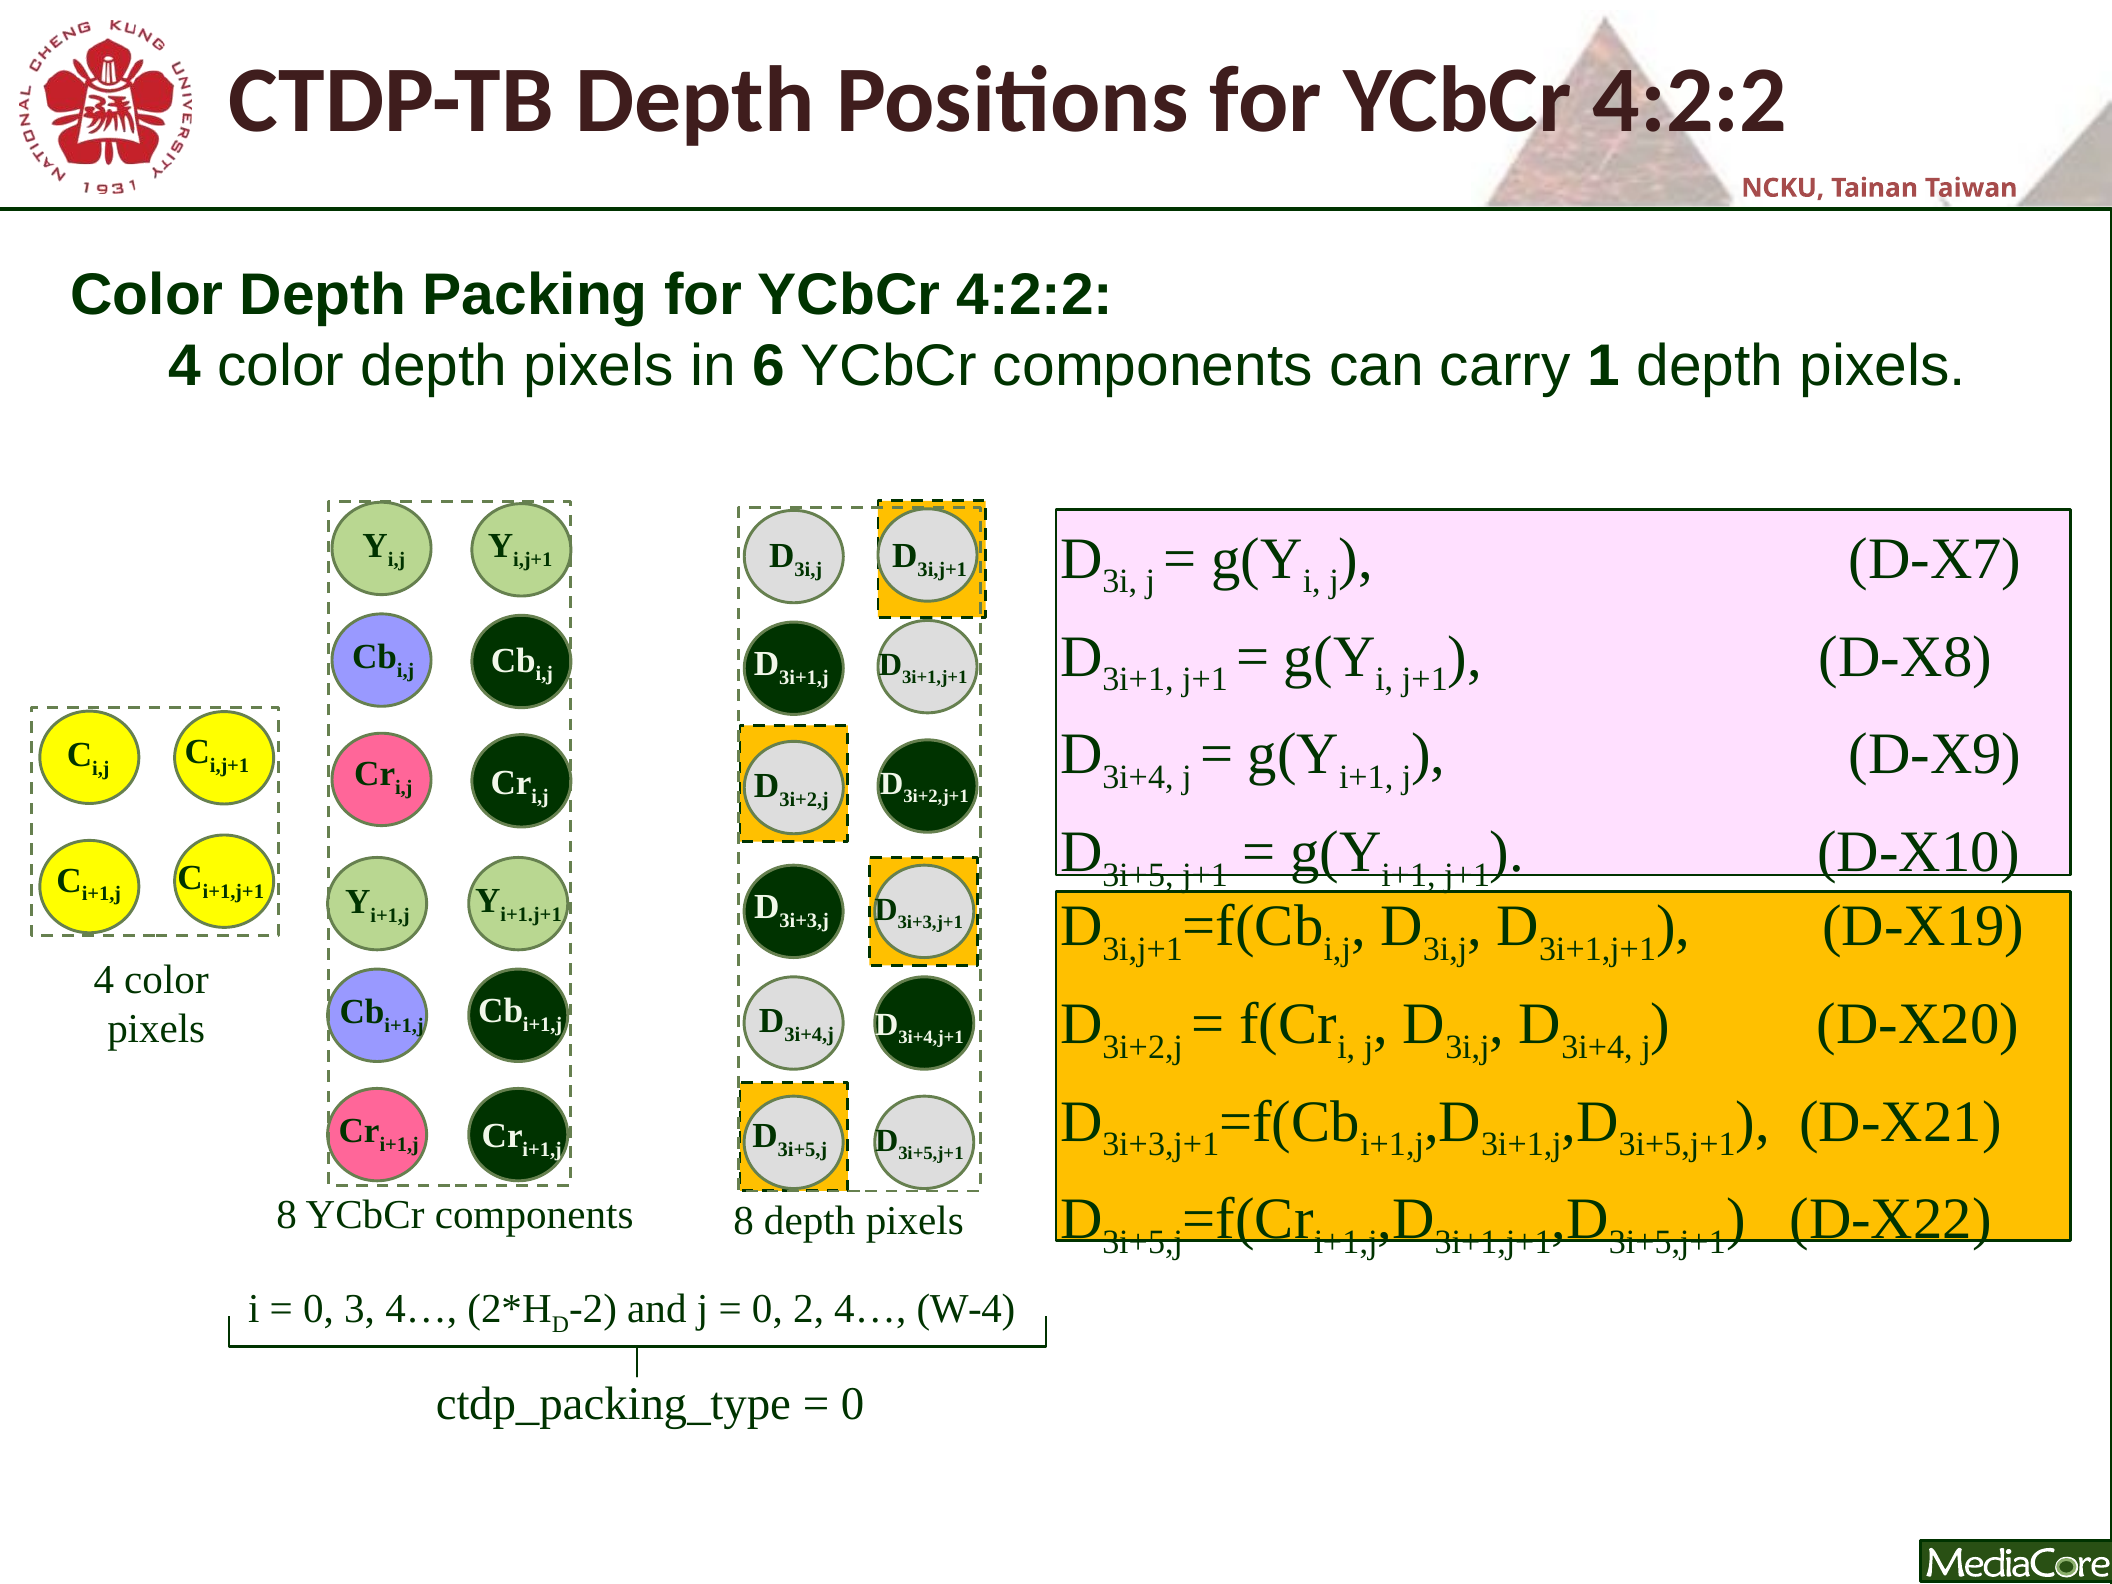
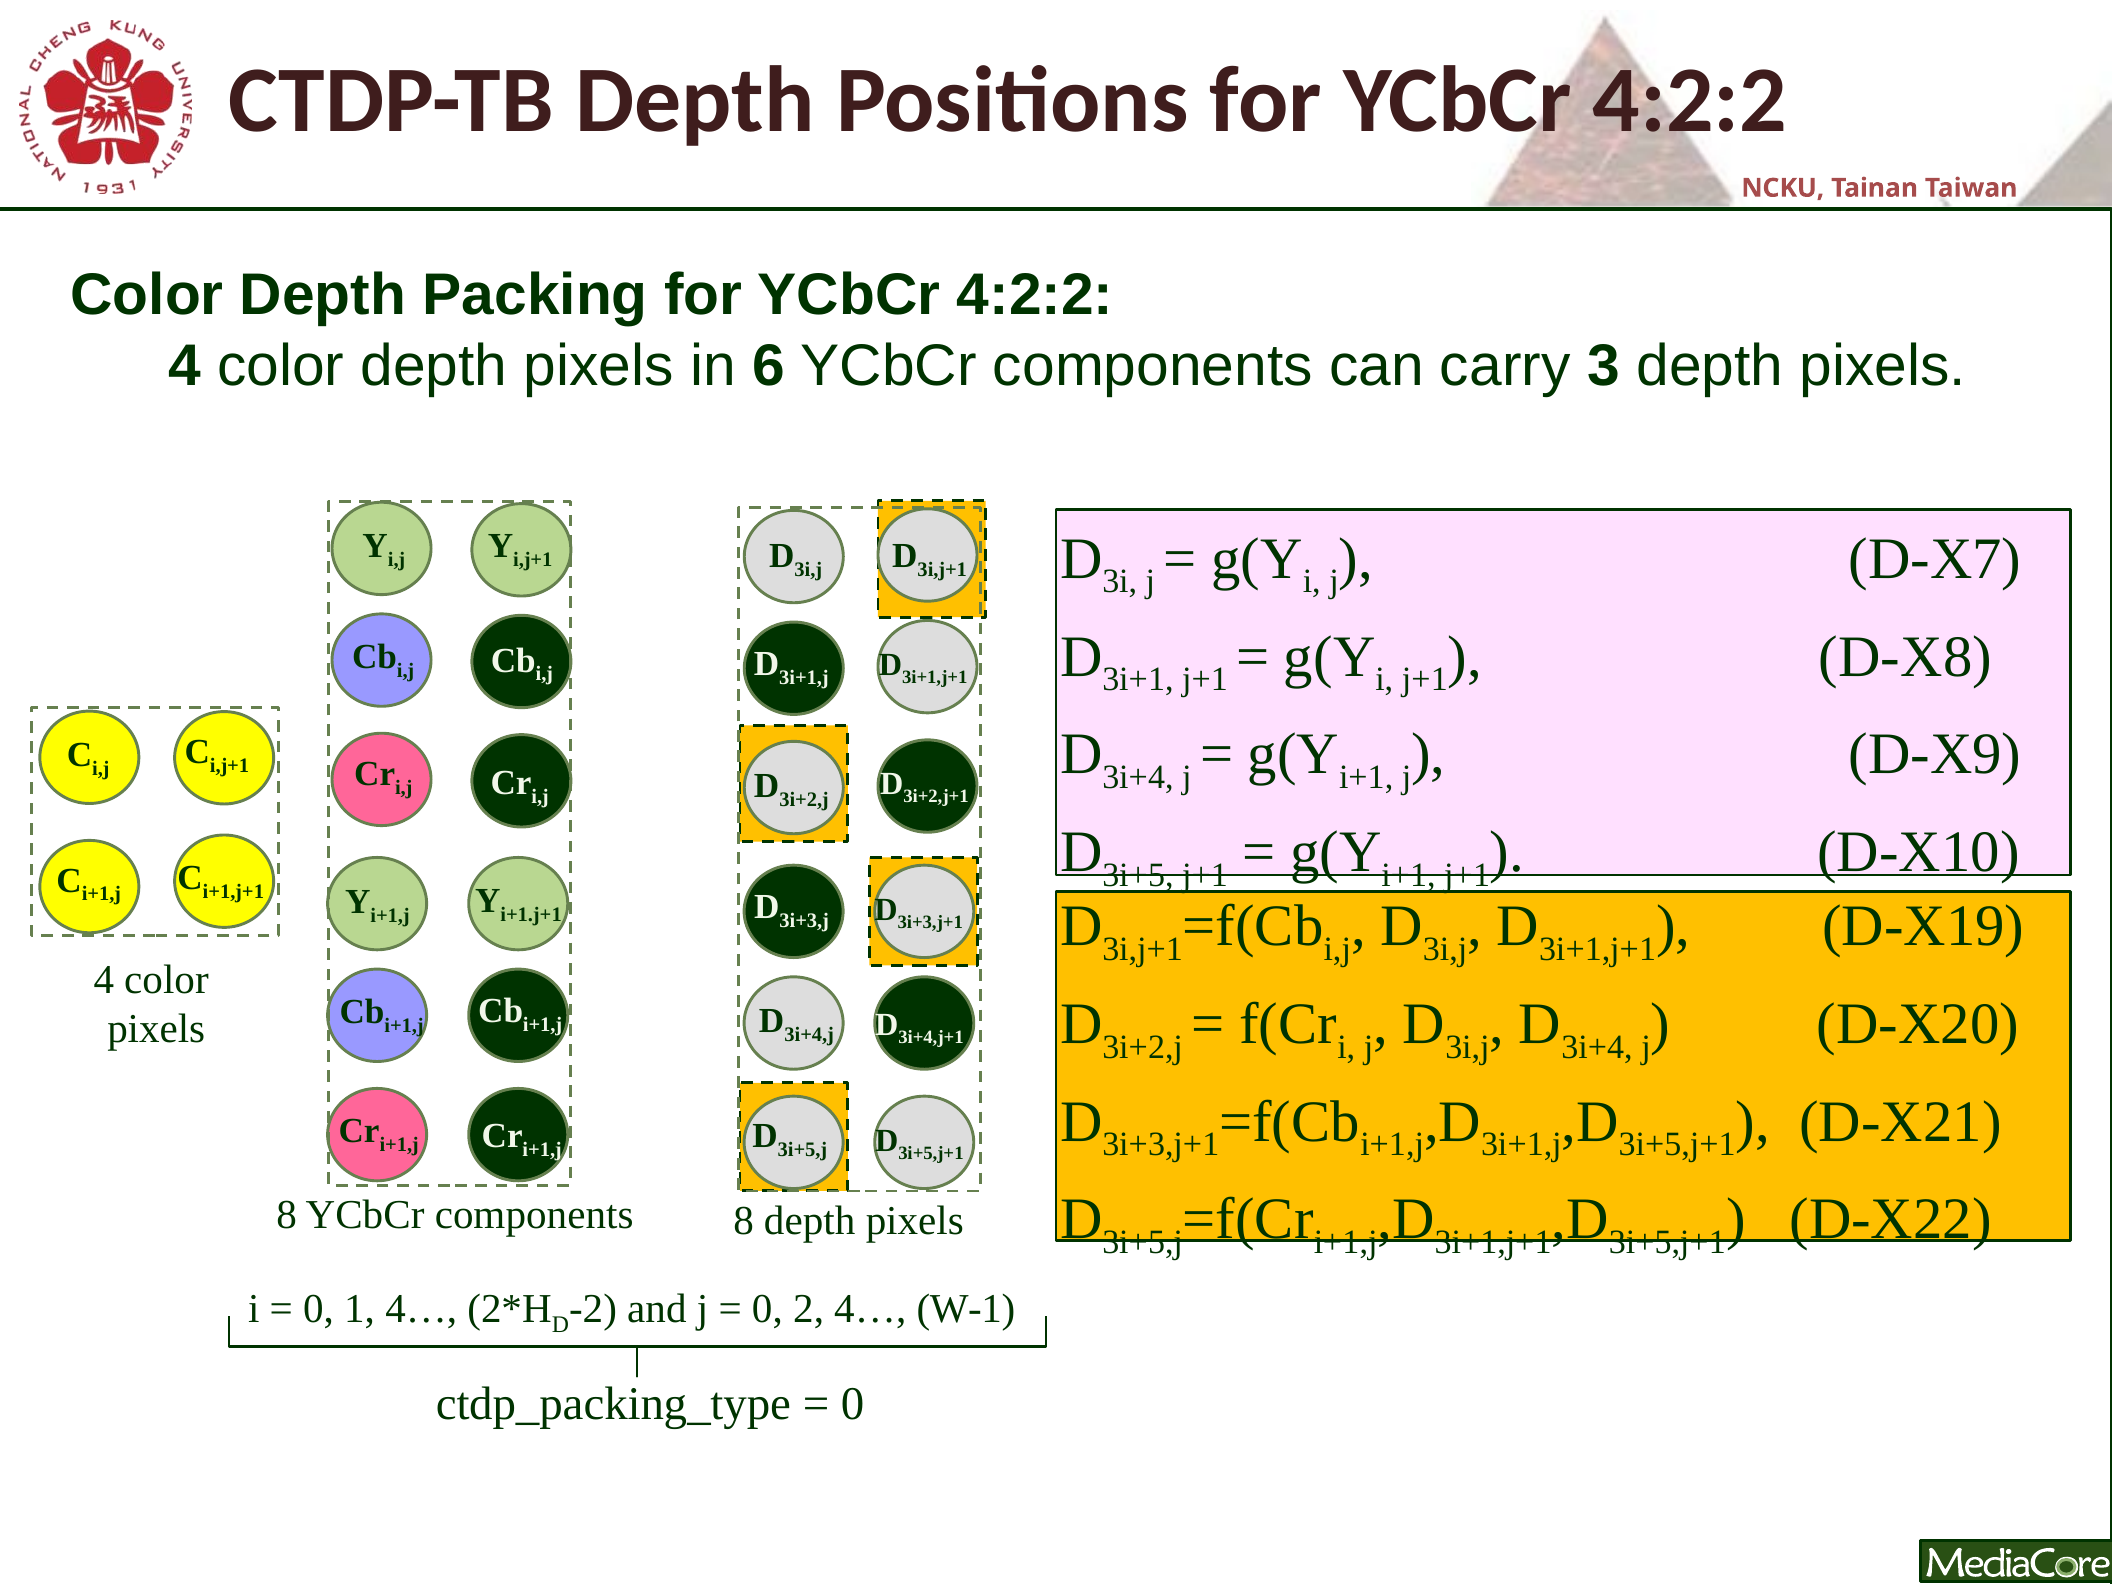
1: 1 -> 3 (1604, 366)
3: 3 -> 1 (360, 1309)
W-4: W-4 -> W-1 (966, 1309)
